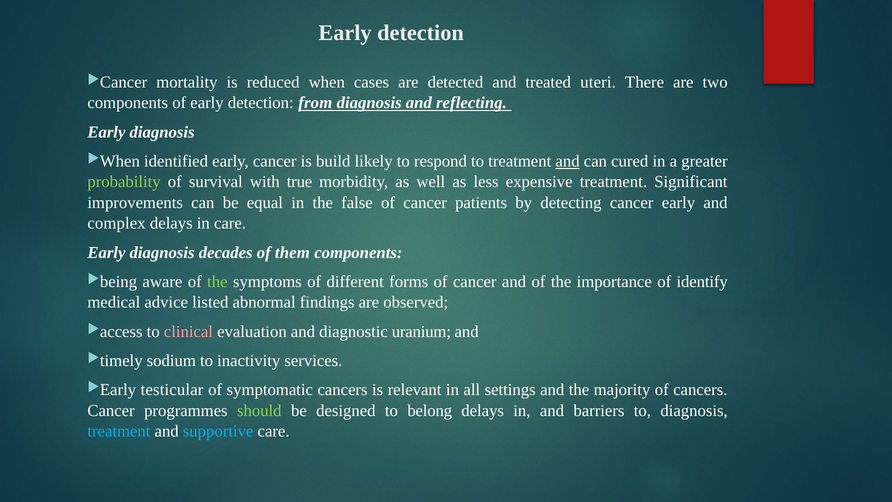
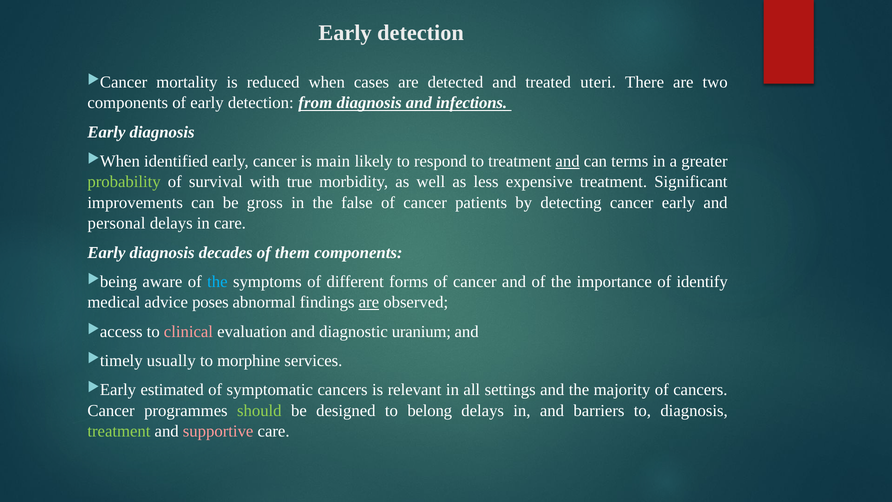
reflecting: reflecting -> infections (472, 103)
build: build -> main (333, 161)
cured: cured -> terms (630, 161)
equal: equal -> gross (265, 203)
complex: complex -> personal (117, 223)
the colour: light green -> light blue (217, 282)
listed: listed -> poses (210, 302)
are underline: none -> present (369, 302)
sodium: sodium -> usually (171, 361)
inactivity: inactivity -> morphine (249, 361)
testicular: testicular -> estimated (172, 390)
treatment colour: light blue -> light green (119, 431)
supportive colour: light blue -> pink (218, 431)
